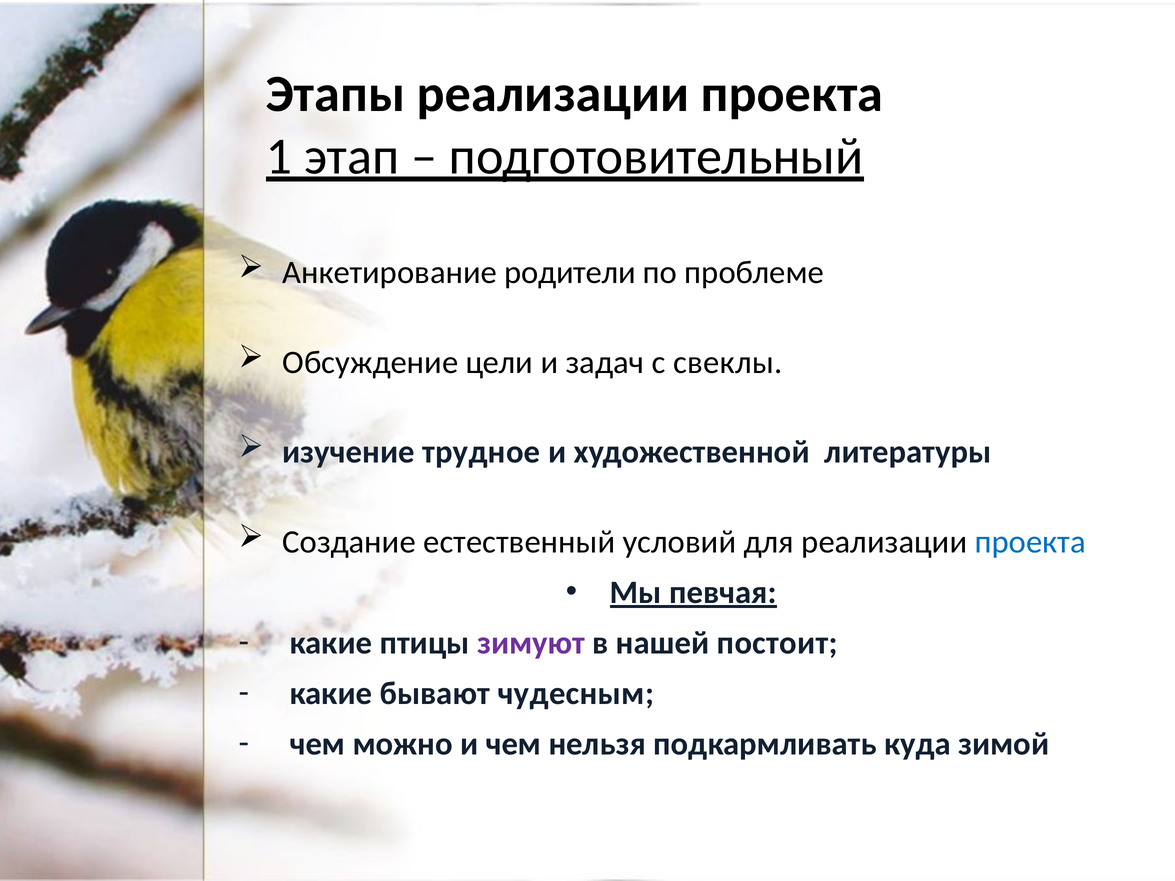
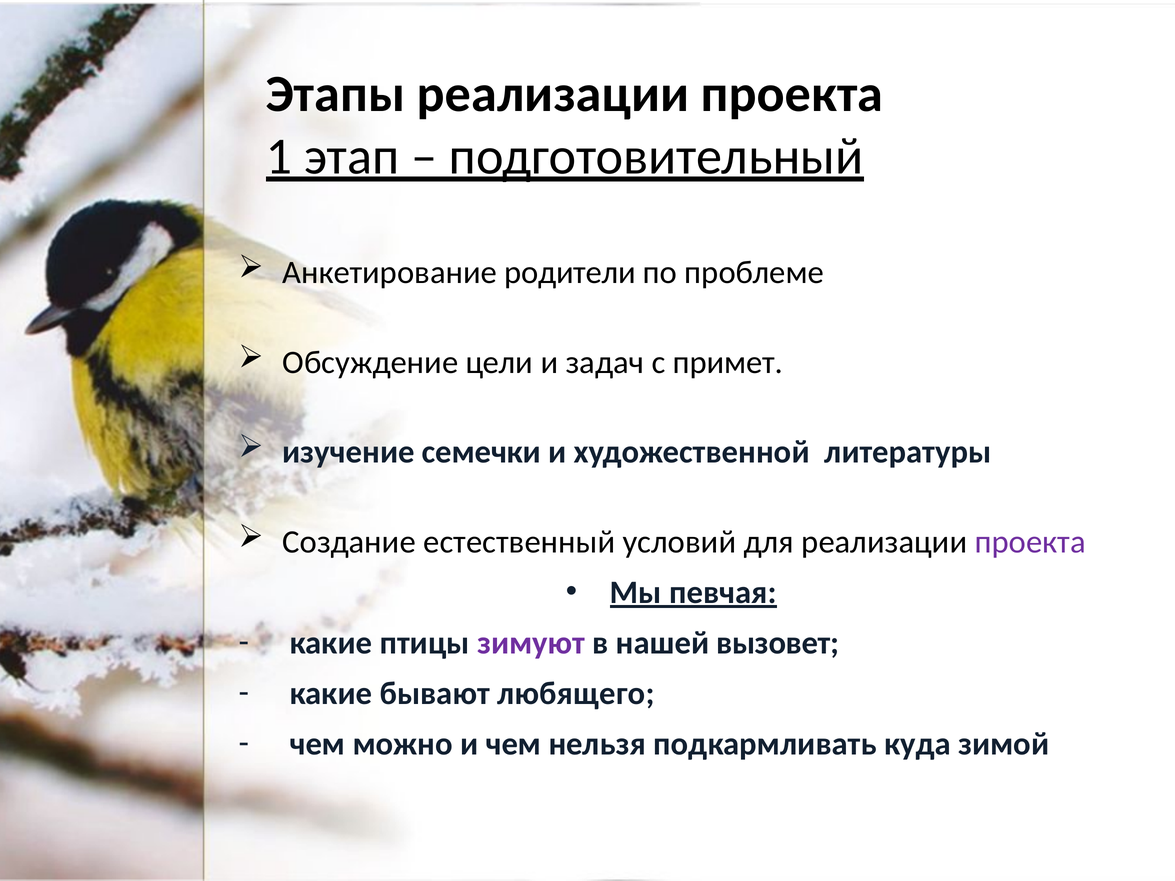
свеклы: свеклы -> примет (728, 362)
трудное: трудное -> семечки (481, 452)
проекта colour: blue -> purple (1030, 542)
постоит: постоит -> вызовет (778, 643)
чудесным: чудесным -> любящего (576, 694)
